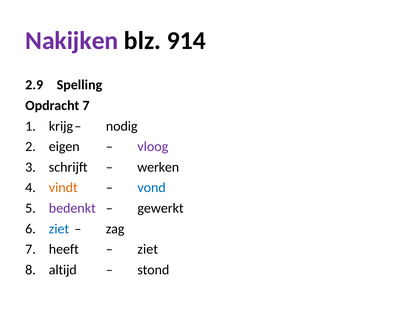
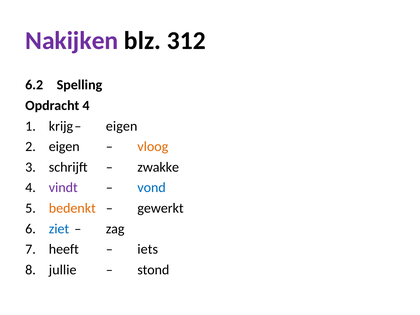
914: 914 -> 312 (186, 41)
2.9: 2.9 -> 6.2 (34, 85)
Opdracht 7: 7 -> 4 (86, 106)
nodig: nodig -> eigen (122, 126)
vloog colour: purple -> orange (153, 147)
werken: werken -> zwakke (158, 167)
vindt colour: orange -> purple (63, 188)
bedenkt colour: purple -> orange (72, 208)
ziet: ziet -> iets (148, 249)
altijd: altijd -> jullie (63, 270)
